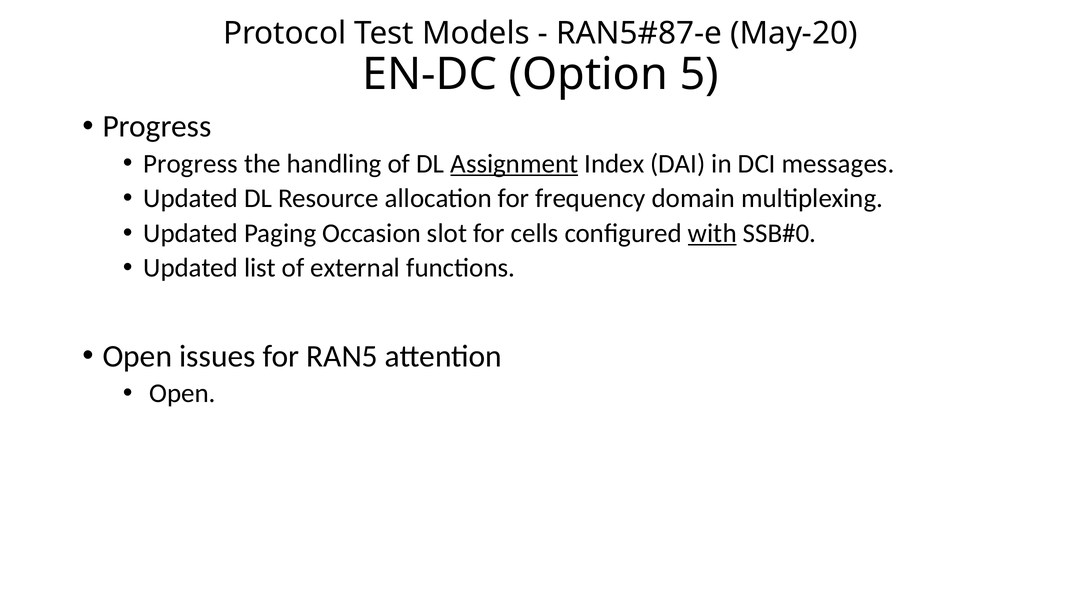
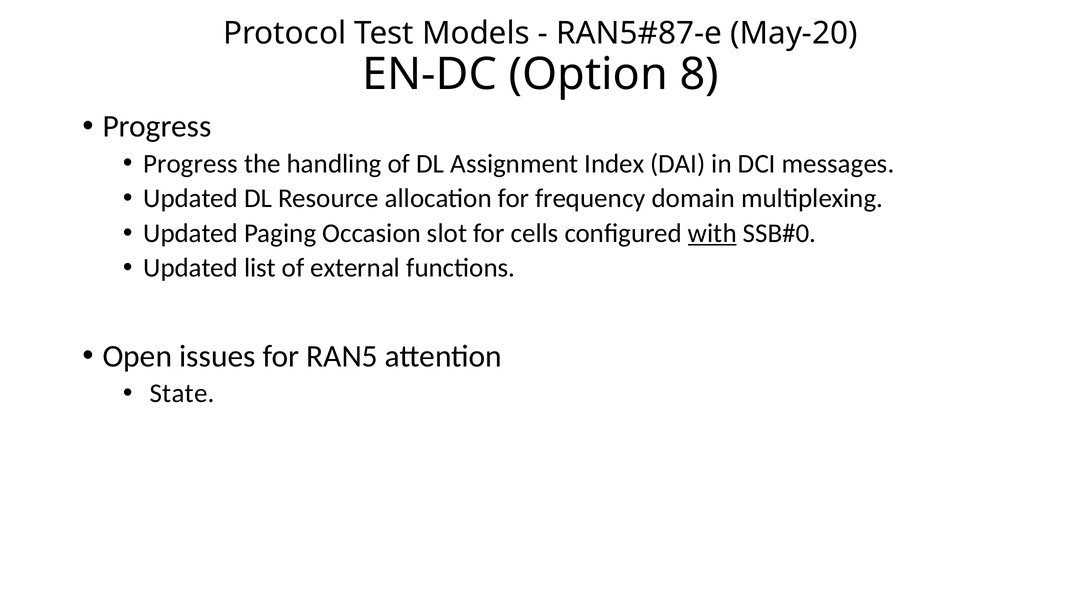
5: 5 -> 8 (699, 75)
Assignment underline: present -> none (514, 164)
Open: Open -> State (182, 393)
